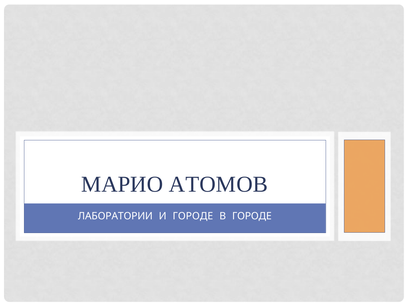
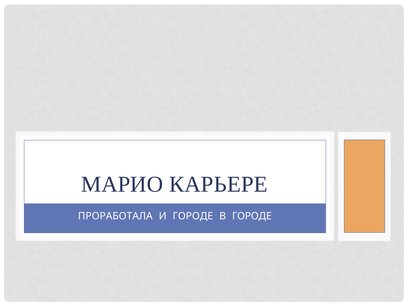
АТОМОВ: АТОМОВ -> КАРЬЕРЕ (218, 184)
ЛАБОРАТОРИИ: ЛАБОРАТОРИИ -> ПРОРАБОТАЛА (115, 216)
